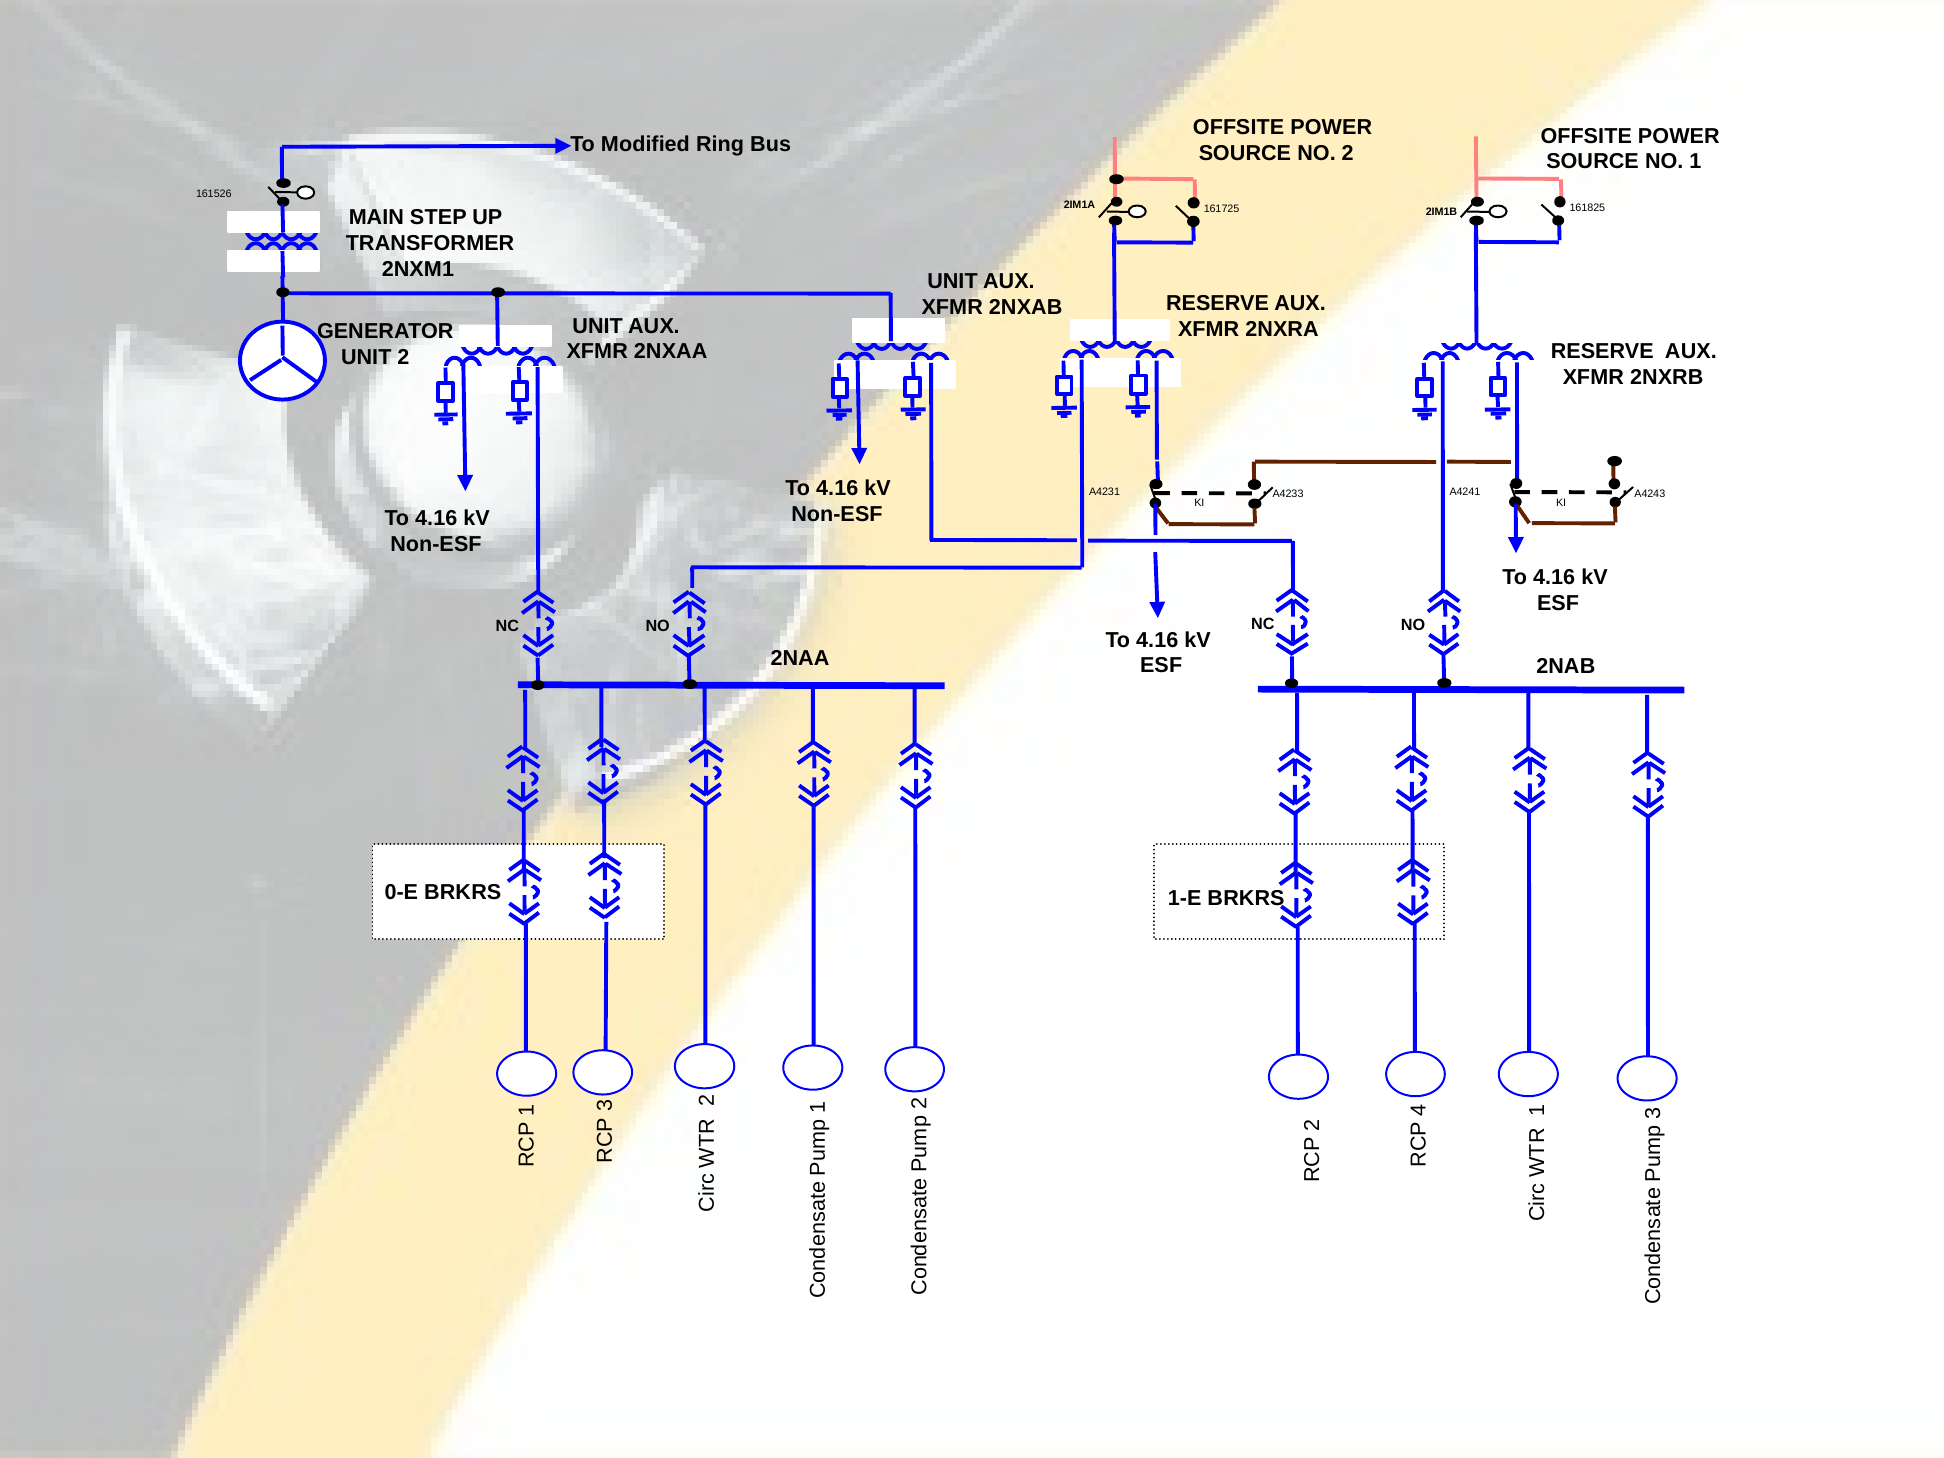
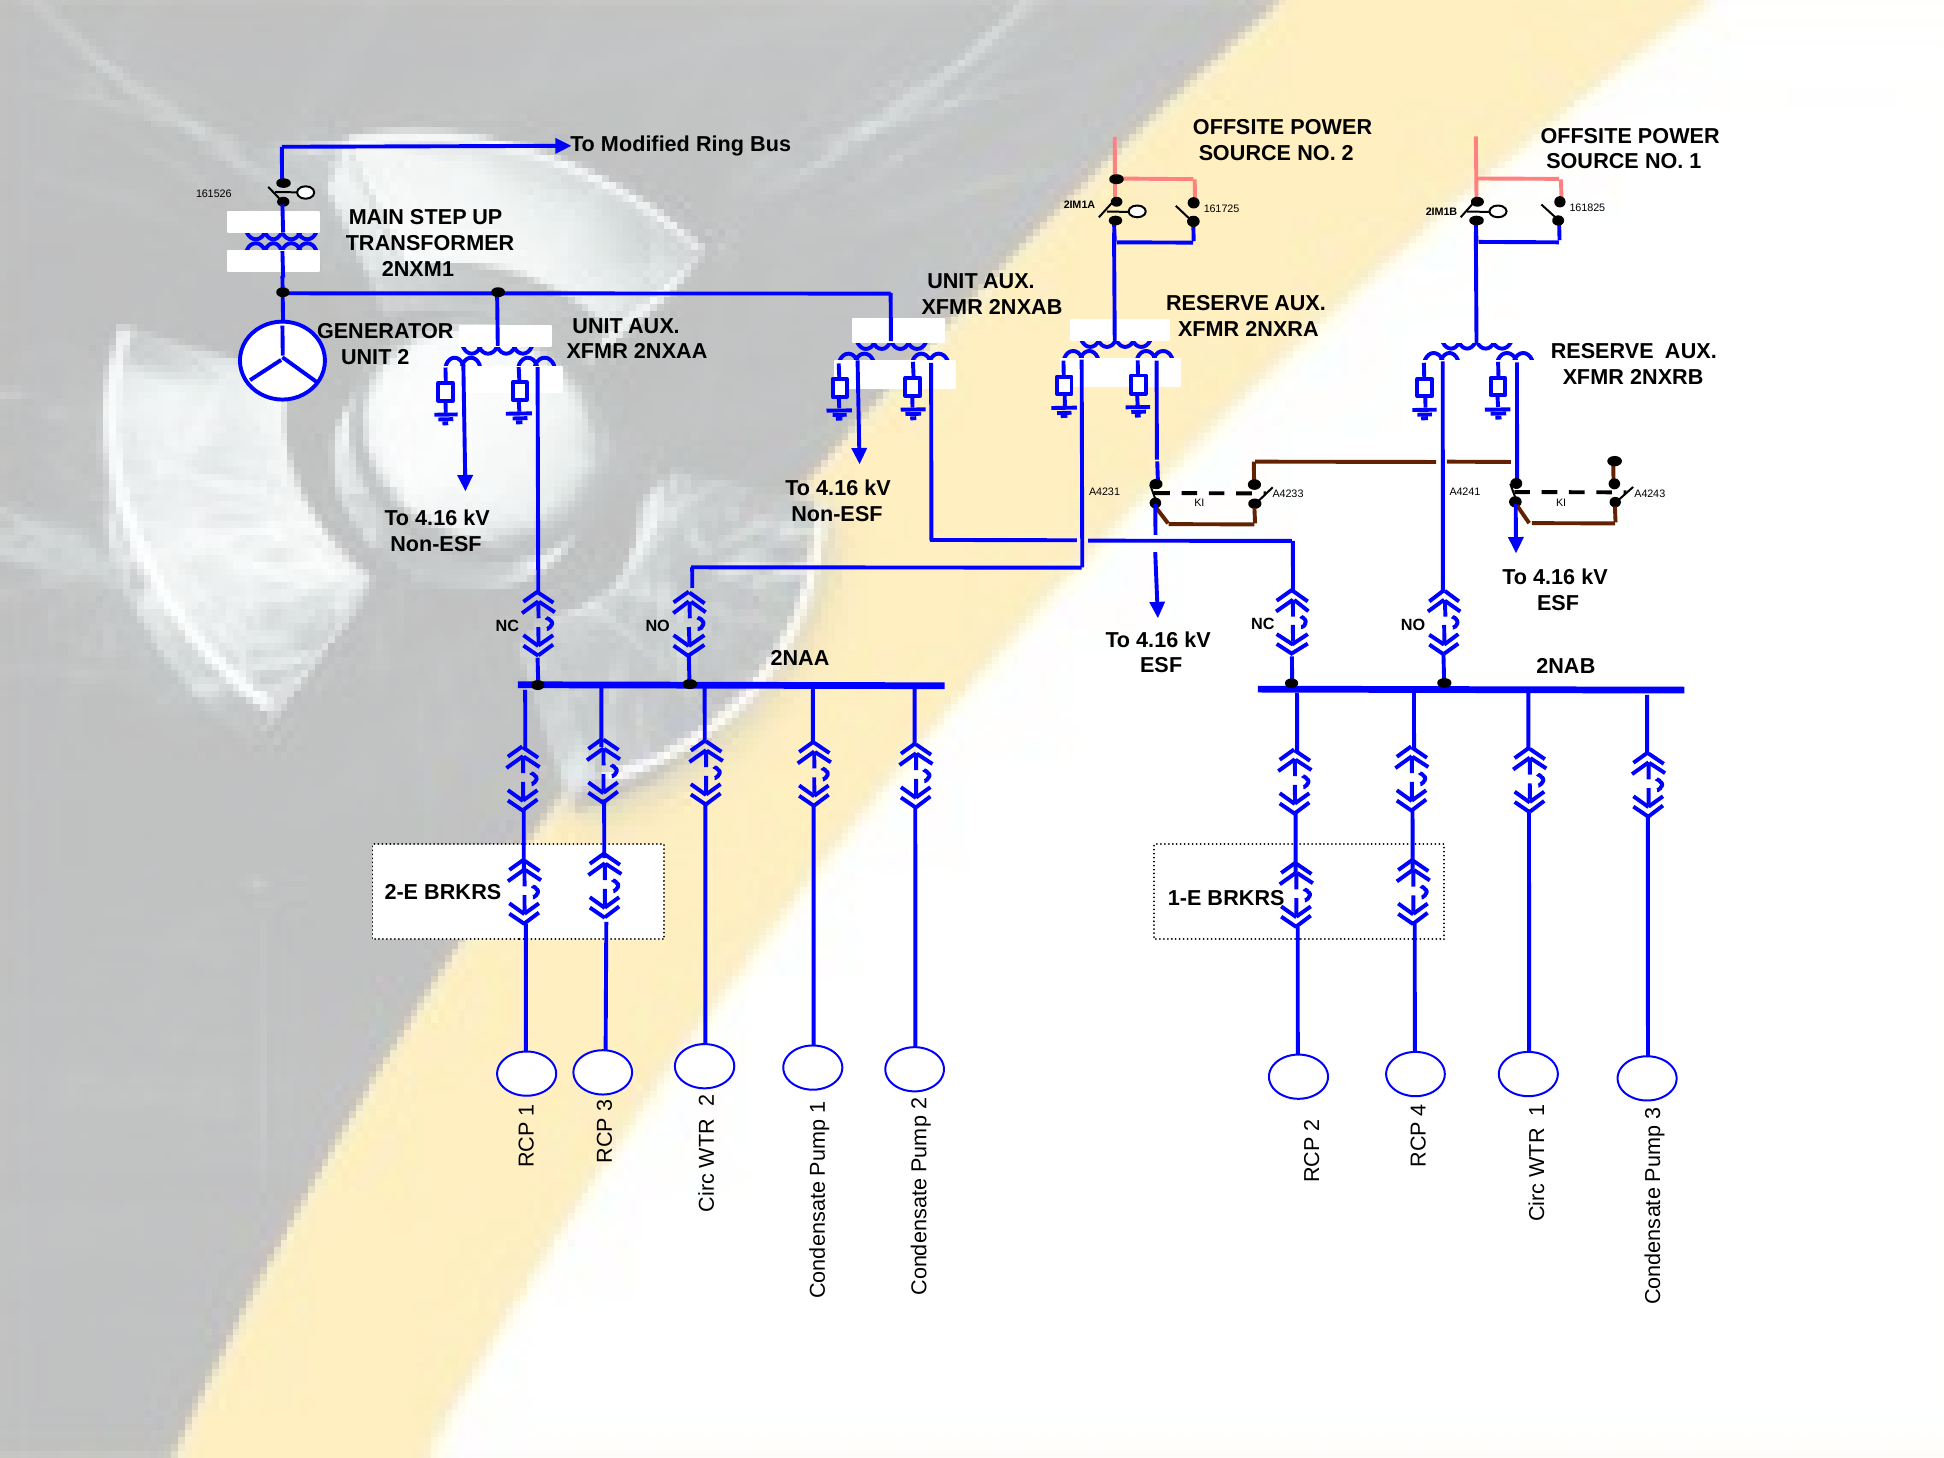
0-E: 0-E -> 2-E (401, 892)
